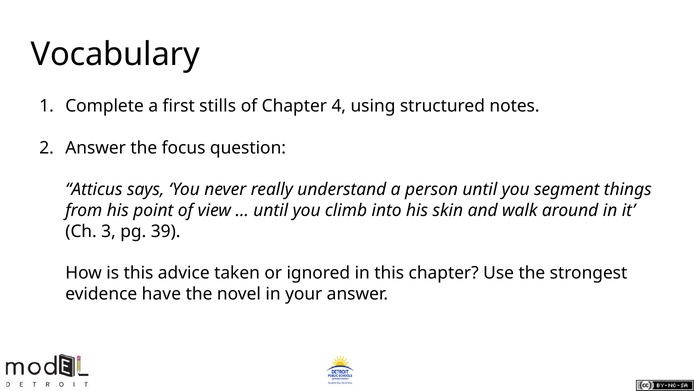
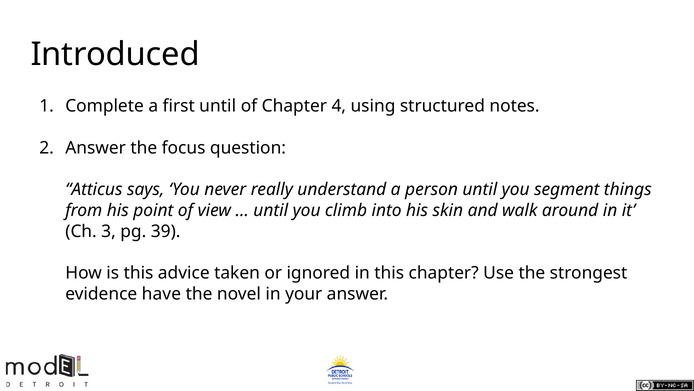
Vocabulary: Vocabulary -> Introduced (115, 54)
first stills: stills -> until (218, 106)
